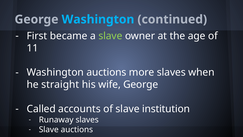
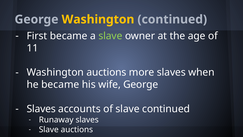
Washington colour: light blue -> yellow (98, 19)
he straight: straight -> became (60, 84)
Called: Called -> Slaves (41, 109)
slave institution: institution -> continued (166, 109)
